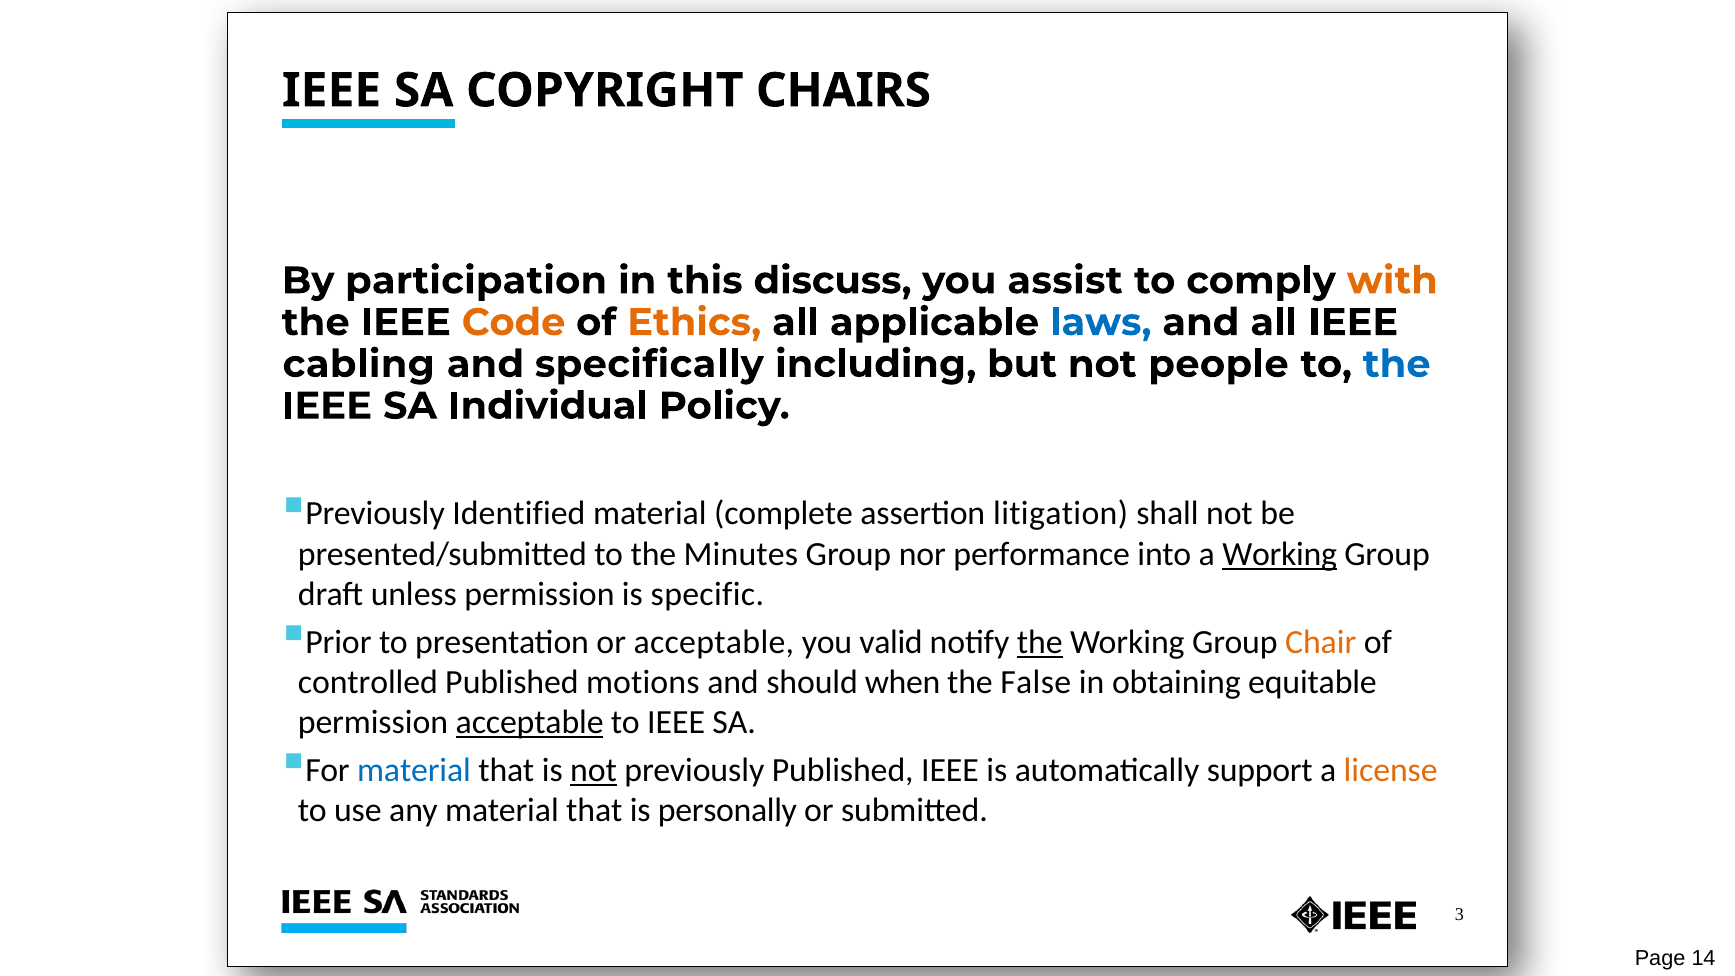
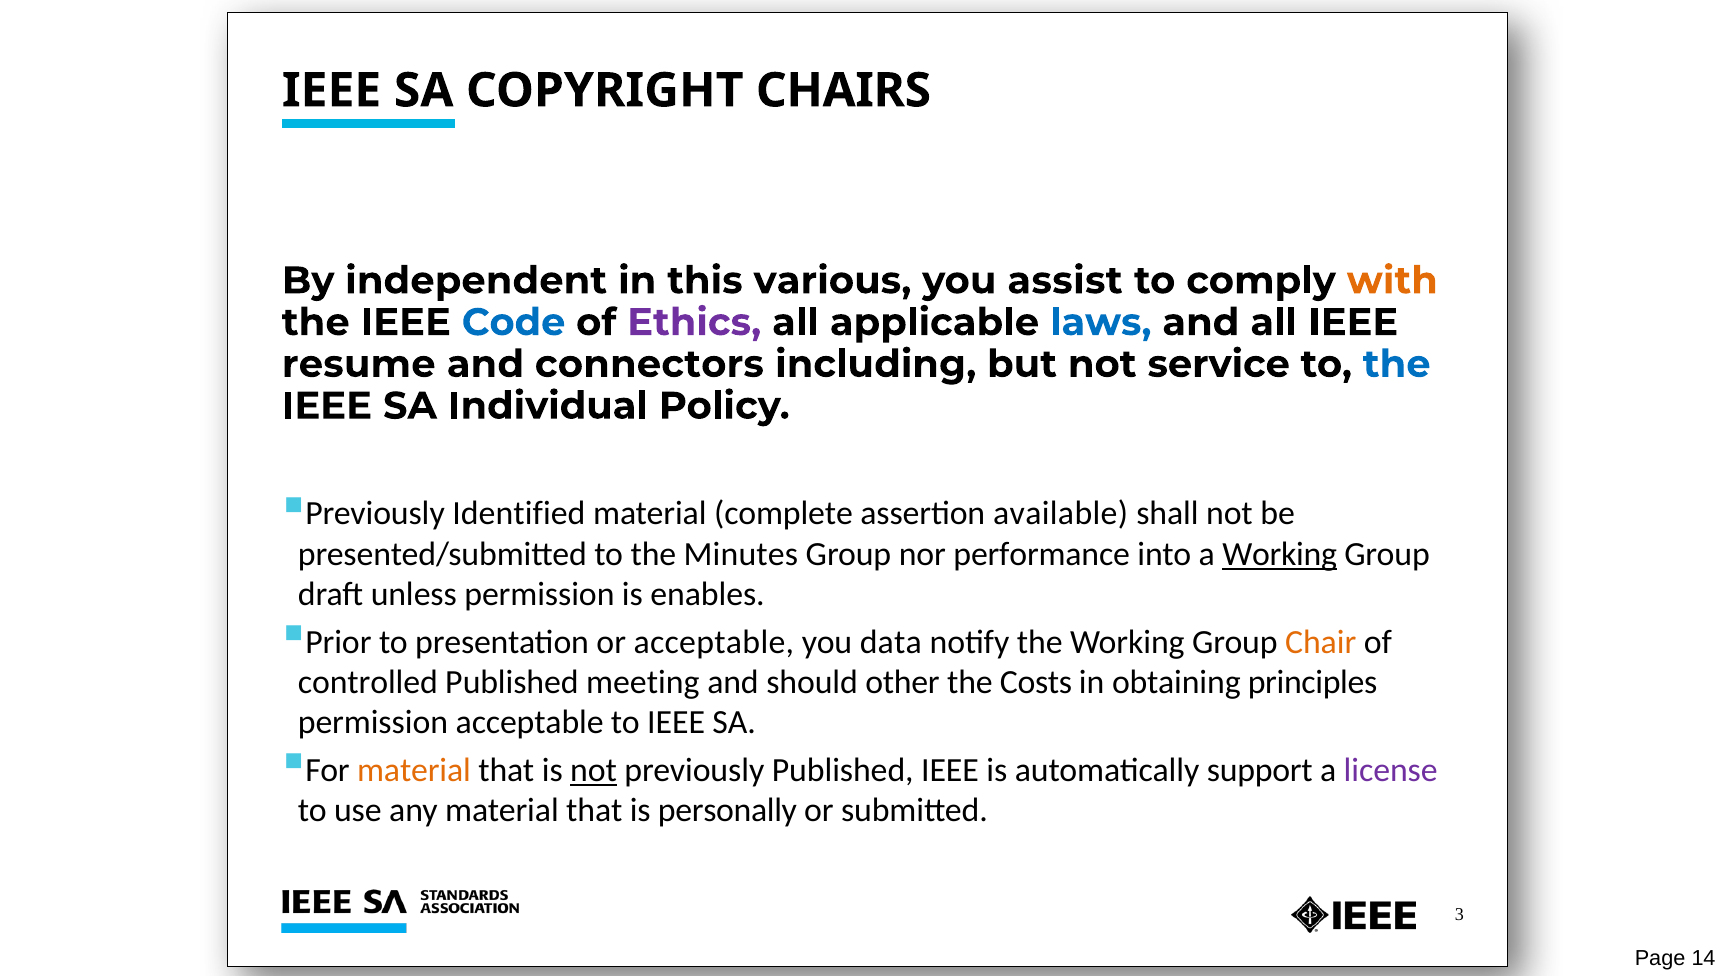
participation: participation -> independent (476, 281)
discuss: discuss -> various (832, 281)
Code colour: orange -> blue (514, 322)
Ethics colour: orange -> purple (694, 322)
cabling: cabling -> resume (359, 364)
specifically: specifically -> connectors (649, 364)
people: people -> service (1219, 364)
litigation: litigation -> available (1061, 514)
specific: specific -> enables (708, 594)
valid: valid -> data (891, 642)
the underline: present -> none (1040, 642)
motions: motions -> meeting (643, 682)
when: when -> other (903, 682)
False: False -> Costs (1036, 682)
equitable: equitable -> principles (1313, 682)
acceptable underline: present -> none (530, 723)
material colour: blue -> orange (414, 770)
license colour: orange -> purple (1391, 770)
